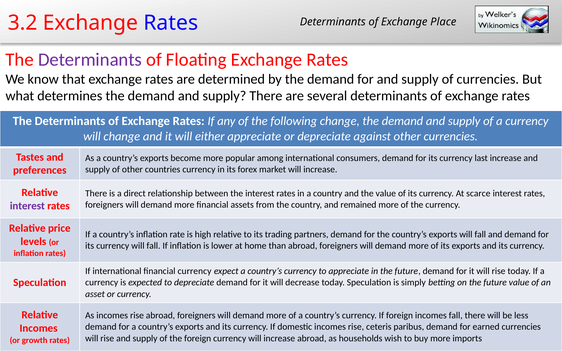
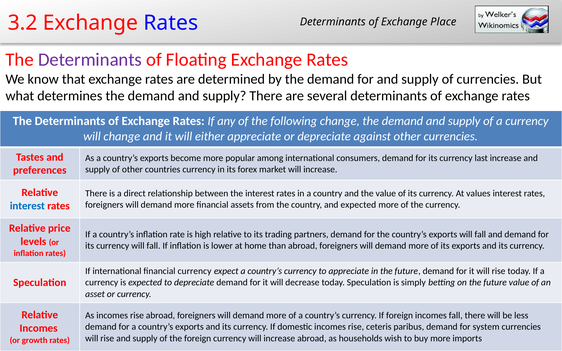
scarce: scarce -> values (478, 193)
and remained: remained -> expected (358, 205)
interest colour: purple -> blue (27, 206)
earned: earned -> system (486, 327)
